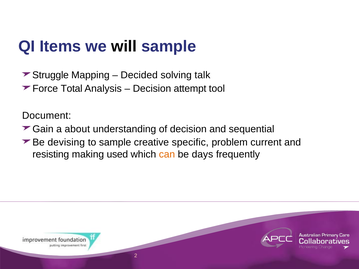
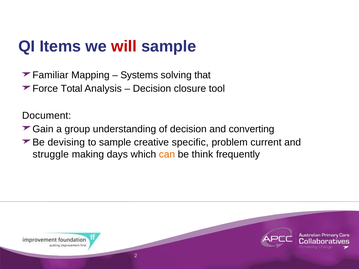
will colour: black -> red (124, 46)
Struggle: Struggle -> Familiar (50, 75)
Decided: Decided -> Systems (139, 75)
talk: talk -> that (203, 75)
attempt: attempt -> closure (190, 89)
about: about -> group (77, 129)
sequential: sequential -> converting (252, 129)
resisting: resisting -> struggle (51, 155)
used: used -> days (117, 155)
days: days -> think (202, 155)
